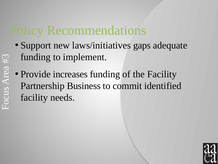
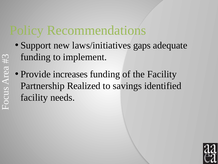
Business: Business -> Realized (84, 86)
commit: commit -> savings (127, 86)
